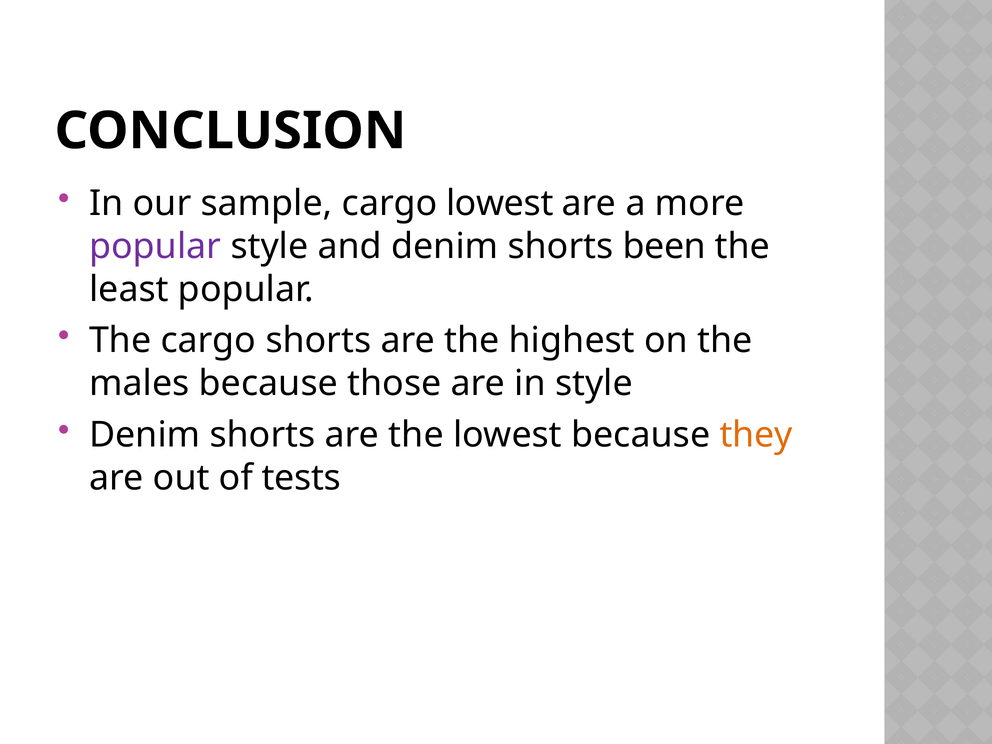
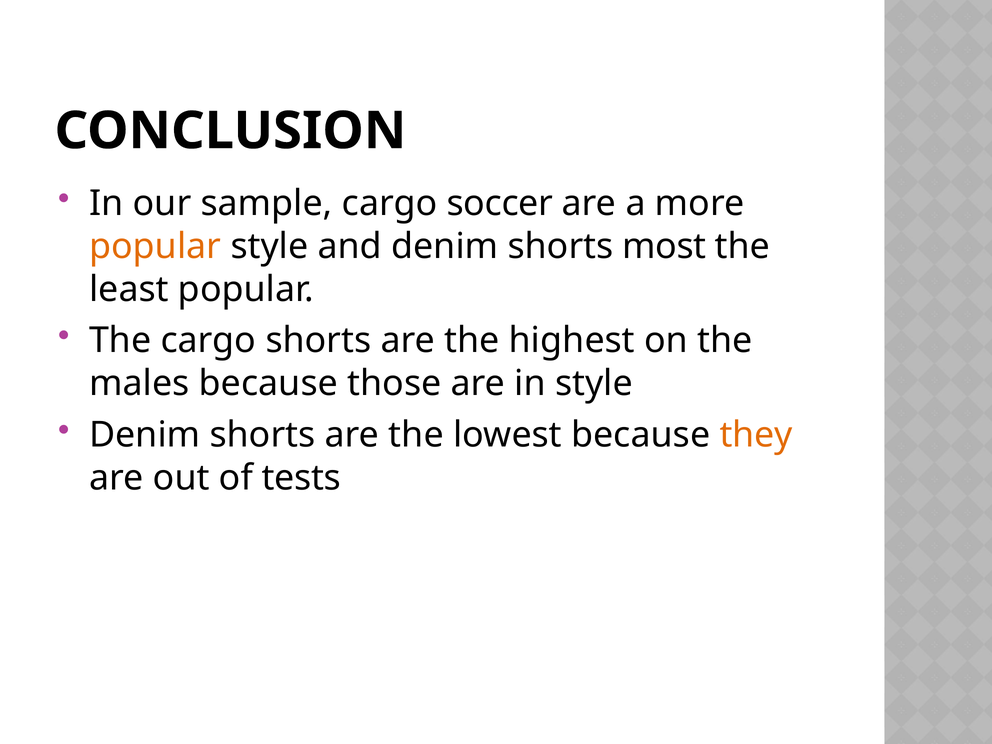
cargo lowest: lowest -> soccer (500, 203)
popular colour: purple -> orange (155, 246)
been: been -> most (664, 246)
